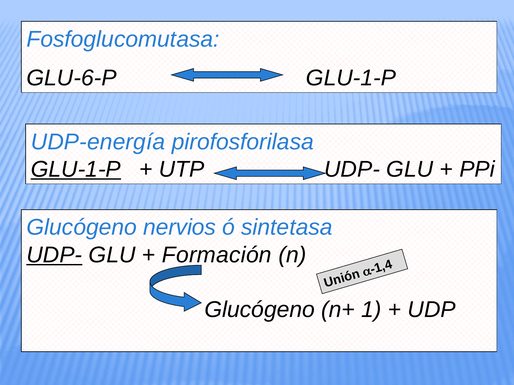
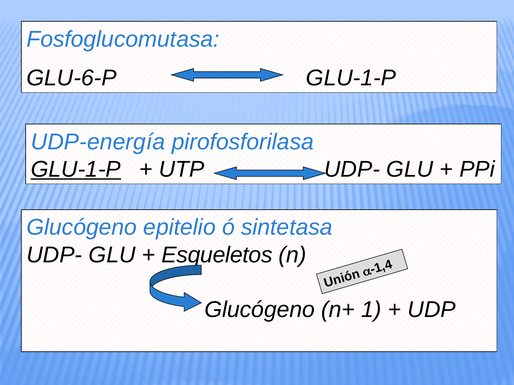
nervios: nervios -> epitelio (180, 228)
UDP- underline: present -> none (54, 255)
Formación: Formación -> Esqueletos (217, 255)
